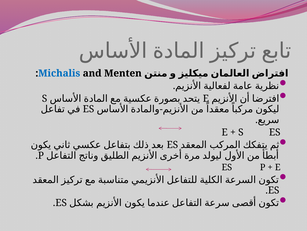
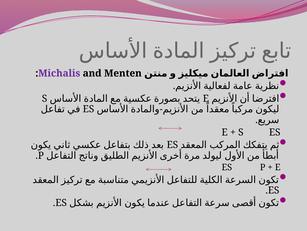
Michalis colour: blue -> purple (59, 73)
